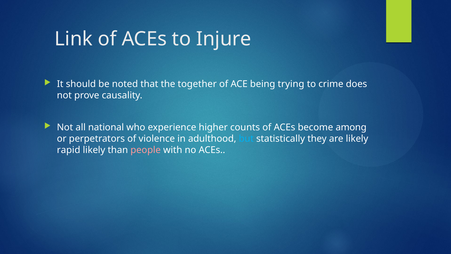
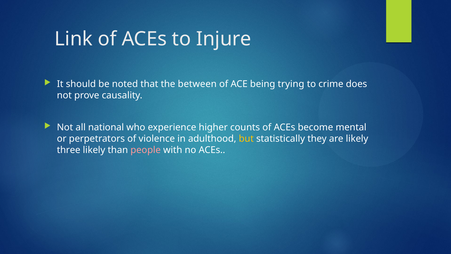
together: together -> between (197, 84)
among: among -> mental (351, 127)
but colour: light blue -> yellow (246, 138)
rapid: rapid -> three (69, 150)
